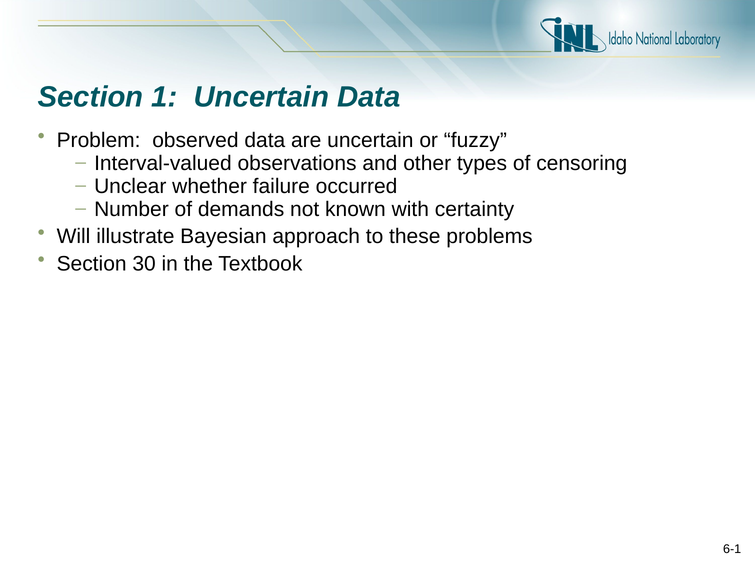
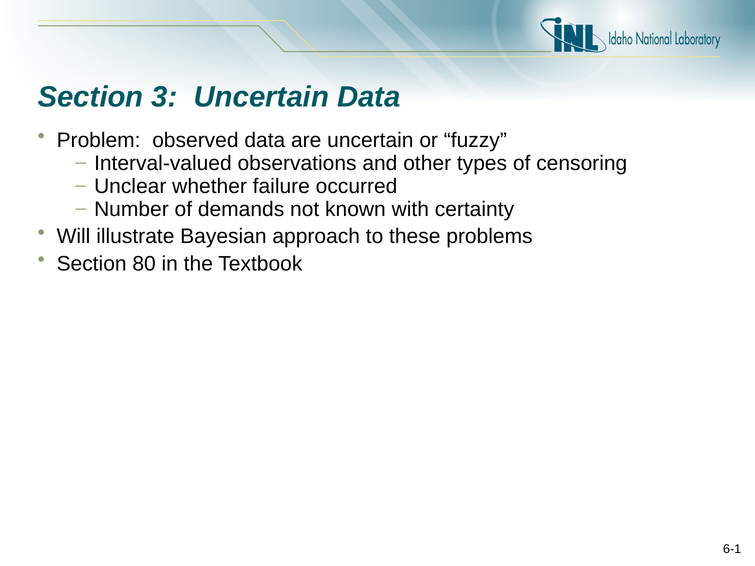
1: 1 -> 3 (165, 97)
30: 30 -> 80 (144, 264)
